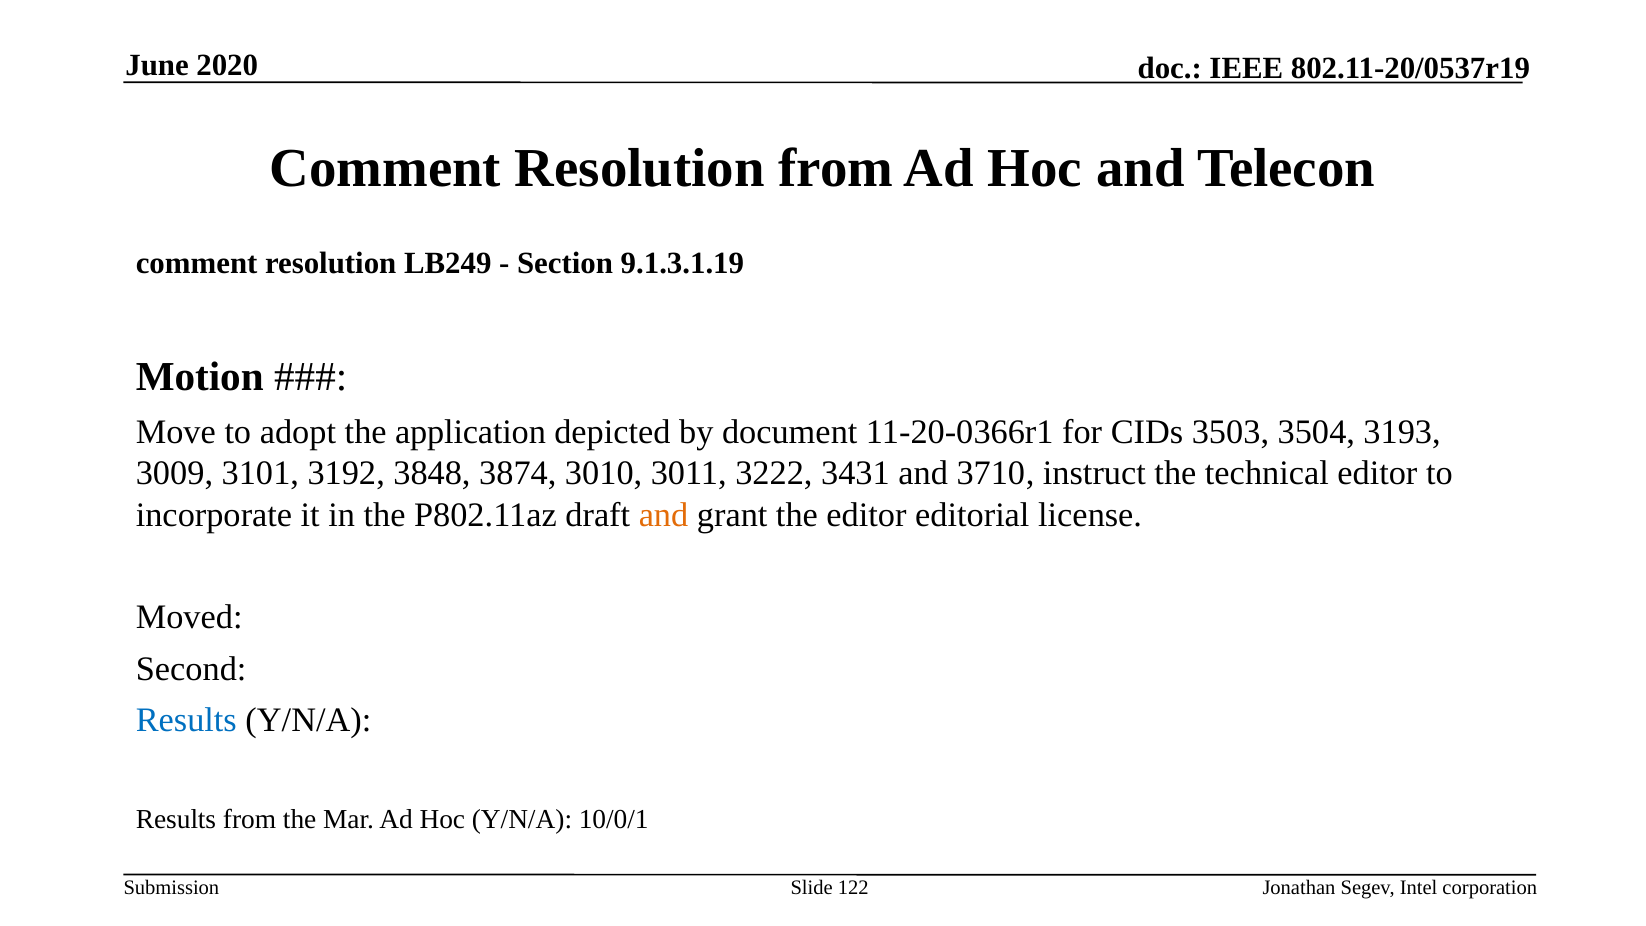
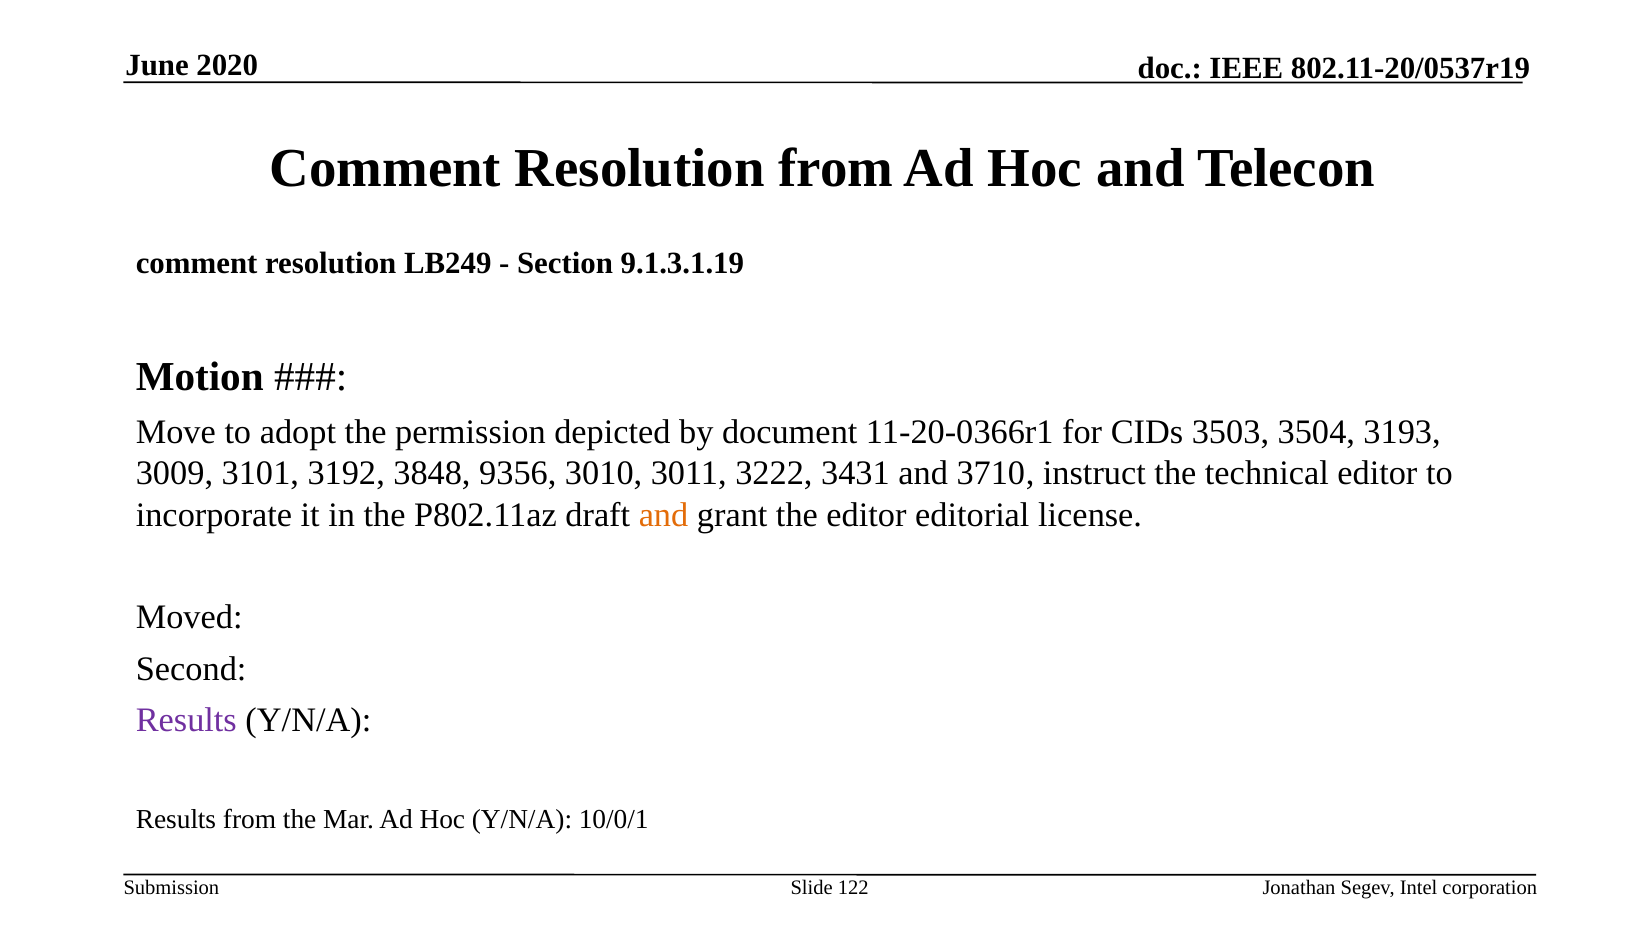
application: application -> permission (470, 432)
3874: 3874 -> 9356 (518, 473)
Results colour: blue -> purple (186, 721)
